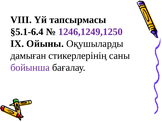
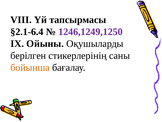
§5.1-6.4: §5.1-6.4 -> §2.1-6.4 (27, 32)
дамыған: дамыған -> берілген (28, 55)
бойынша colour: purple -> orange (30, 67)
